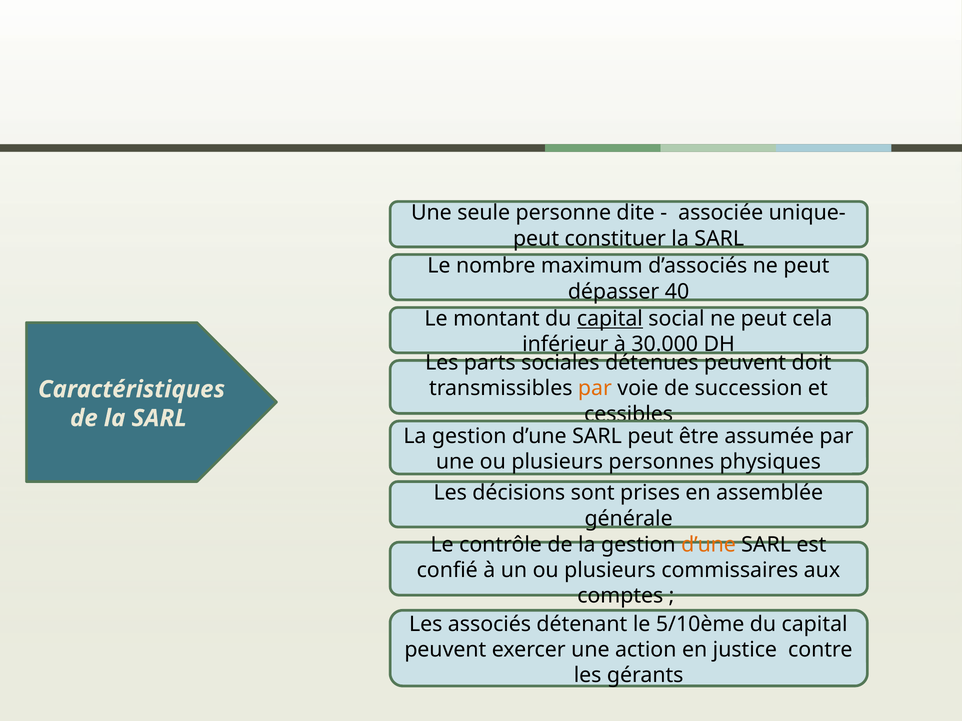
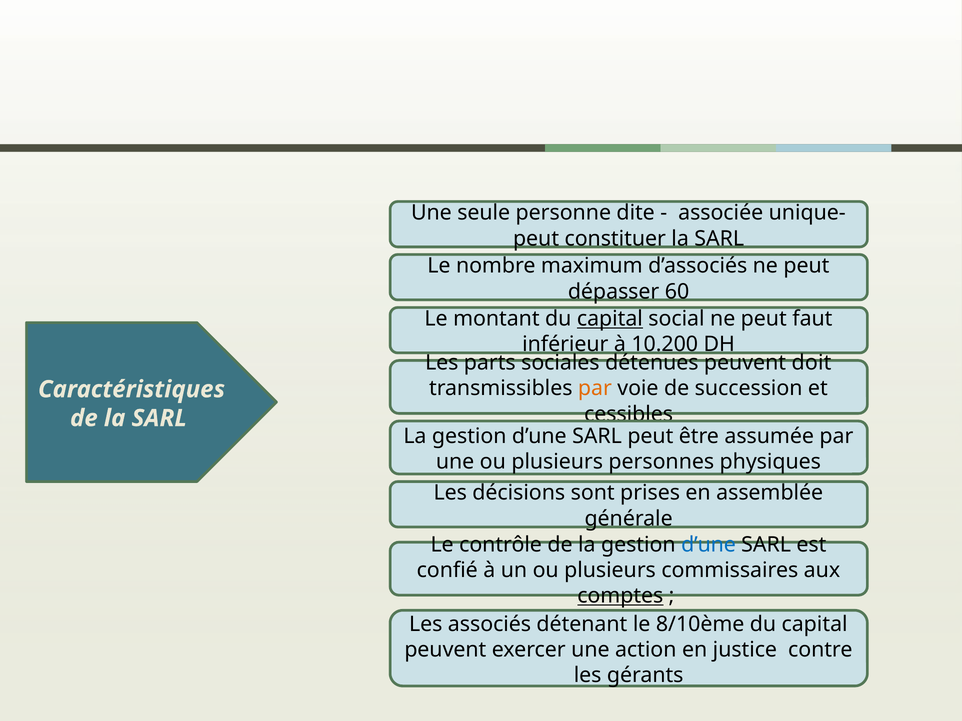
40: 40 -> 60 (677, 292)
cela: cela -> faut (812, 319)
30.000: 30.000 -> 10.200 (665, 345)
d’une colour: orange -> blue (708, 545)
comptes underline: none -> present (620, 596)
5/10ème: 5/10ème -> 8/10ème (700, 624)
